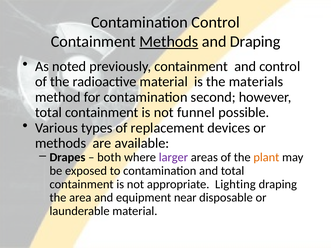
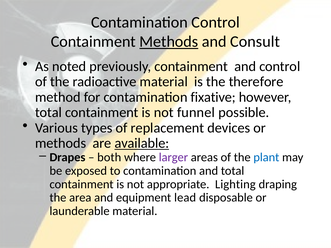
and Draping: Draping -> Consult (255, 42)
materials: materials -> therefore (256, 82)
second: second -> fixative (213, 97)
available underline: none -> present (142, 143)
plant colour: orange -> blue (266, 158)
near: near -> lead (185, 198)
